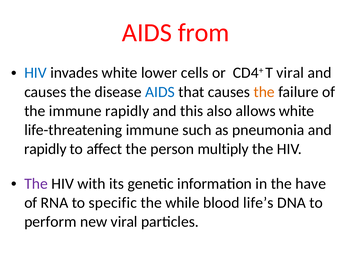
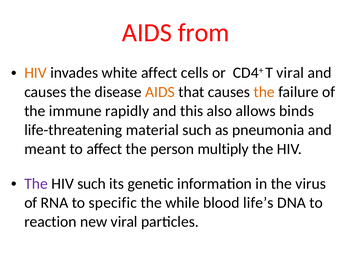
HIV colour: blue -> orange (36, 73)
white lower: lower -> affect (159, 73)
AIDS colour: blue -> orange (160, 92)
allows white: white -> binds (296, 111)
life-threatening immune: immune -> material (152, 130)
rapidly: rapidly -> meant (45, 149)
HIV with: with -> such (92, 184)
have: have -> virus (311, 184)
perform: perform -> reaction (50, 222)
